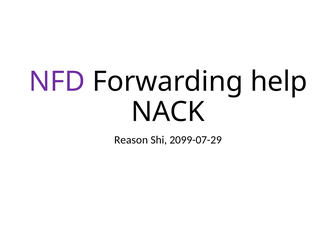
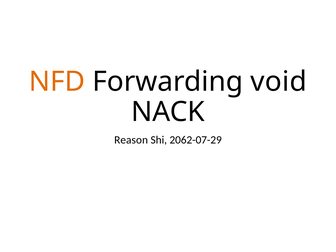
NFD colour: purple -> orange (57, 82)
help: help -> void (279, 82)
2099-07-29: 2099-07-29 -> 2062-07-29 (196, 140)
